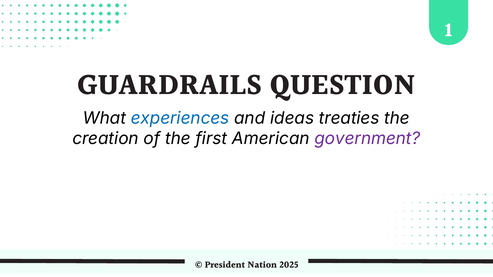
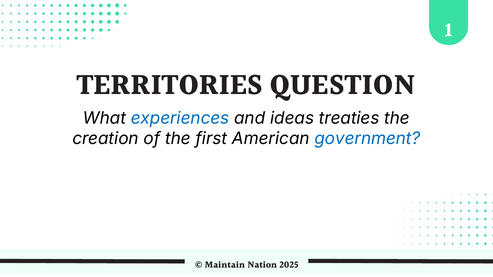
GUARDRAILS: GUARDRAILS -> TERRITORIES (170, 86)
government colour: purple -> blue (367, 139)
President: President -> Maintain (225, 266)
